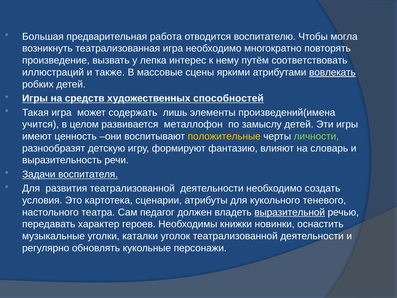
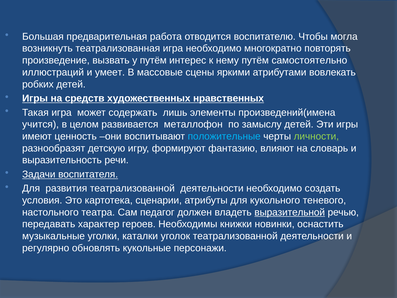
у лепка: лепка -> путём (153, 60)
соответствовать: соответствовать -> самостоятельно (309, 60)
также: также -> умеет (110, 72)
вовлекать underline: present -> none (332, 72)
способностей: способностей -> нравственных (229, 98)
положительные colour: yellow -> light blue (224, 136)
